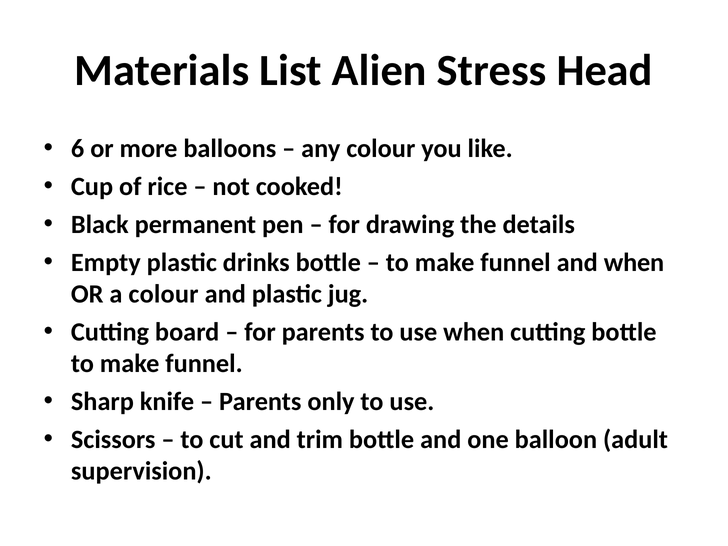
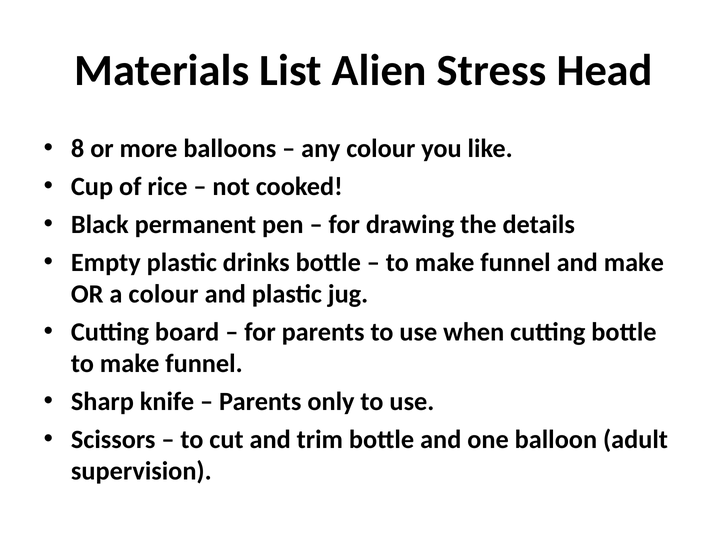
6: 6 -> 8 (78, 149)
and when: when -> make (634, 263)
